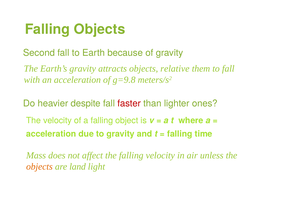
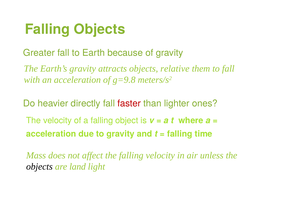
Second: Second -> Greater (39, 53)
despite: despite -> directly (86, 103)
objects colour: orange -> black (39, 166)
